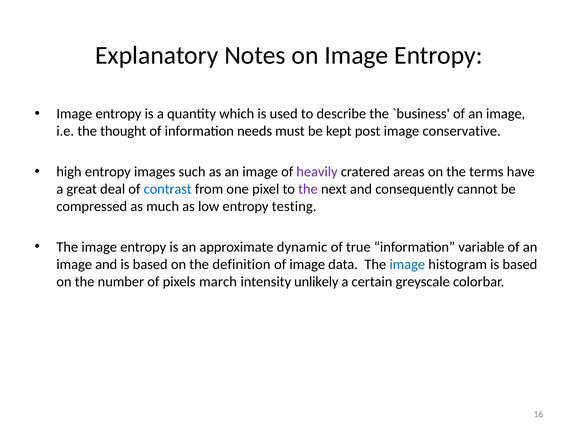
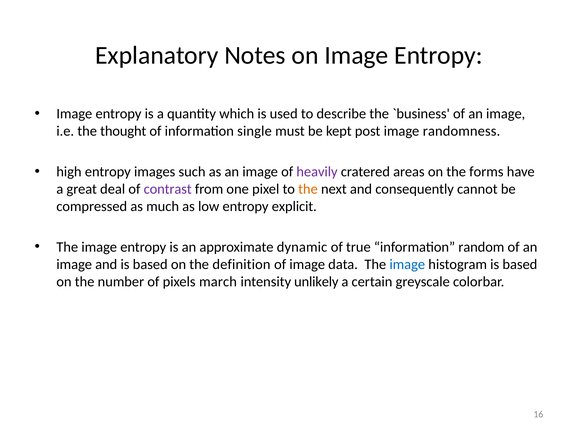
needs: needs -> single (254, 131)
conservative: conservative -> randomness (462, 131)
terms: terms -> forms (486, 172)
contrast colour: blue -> purple (168, 189)
the colour: purple -> orange (308, 189)
testing: testing -> explicit (294, 206)
variable: variable -> random (481, 247)
